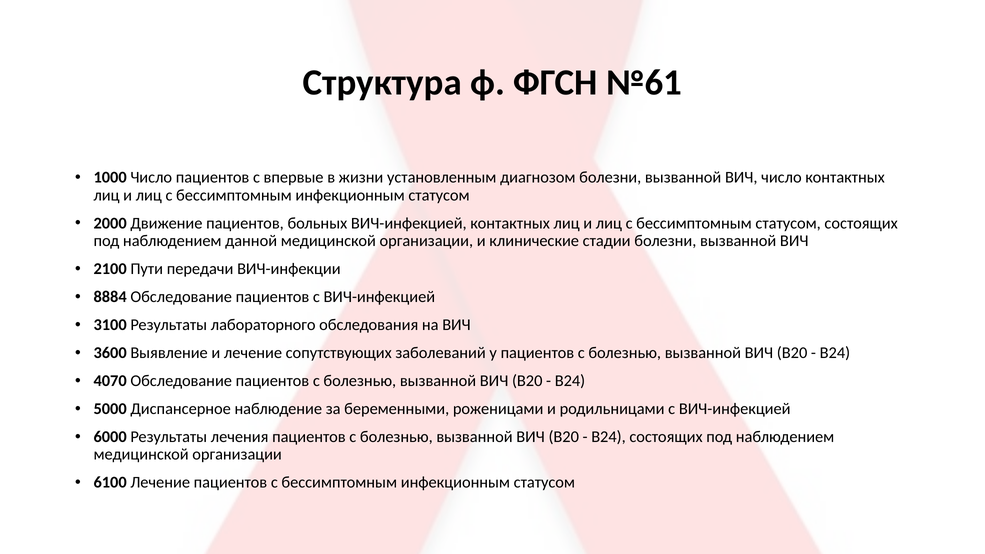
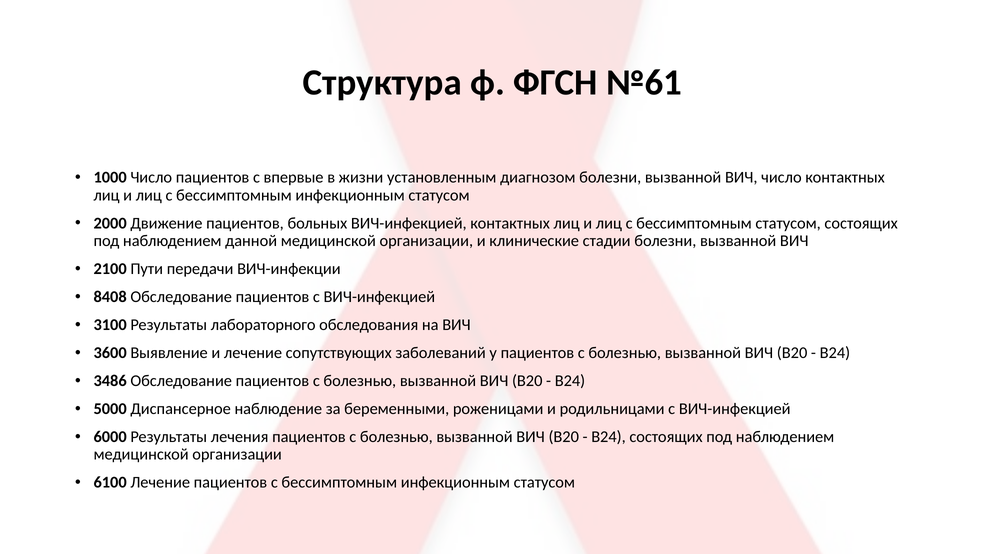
8884: 8884 -> 8408 (110, 297)
4070: 4070 -> 3486 (110, 381)
